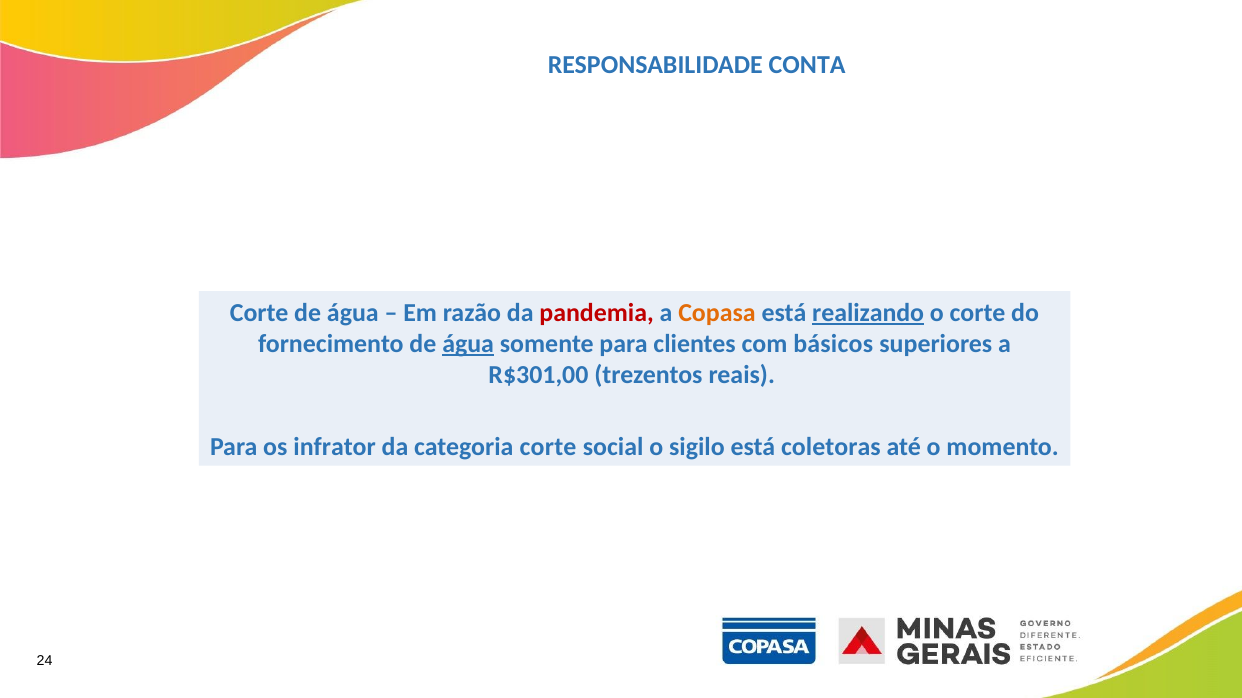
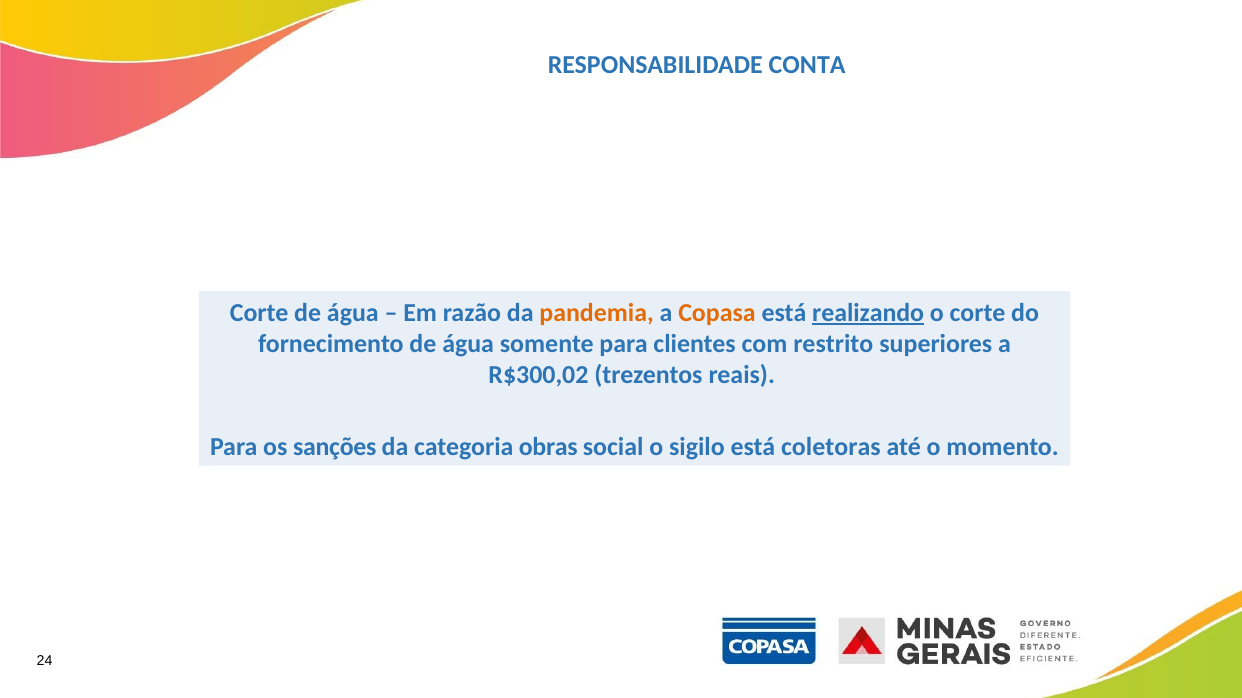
pandemia colour: red -> orange (597, 313)
água underline: present -> none (468, 344)
básicos: básicos -> restrito (833, 344)
R$301,00: R$301,00 -> R$300,02 (538, 375)
infrator: infrator -> sanções (335, 448)
categoria corte: corte -> obras (548, 448)
